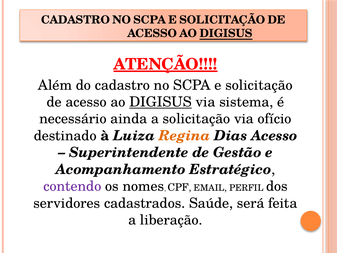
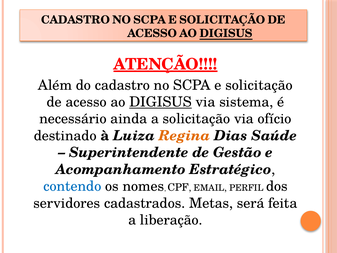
Dias Acesso: Acesso -> Saúde (274, 136)
contendo colour: purple -> blue (72, 186)
Saúde: Saúde -> Metas (211, 203)
